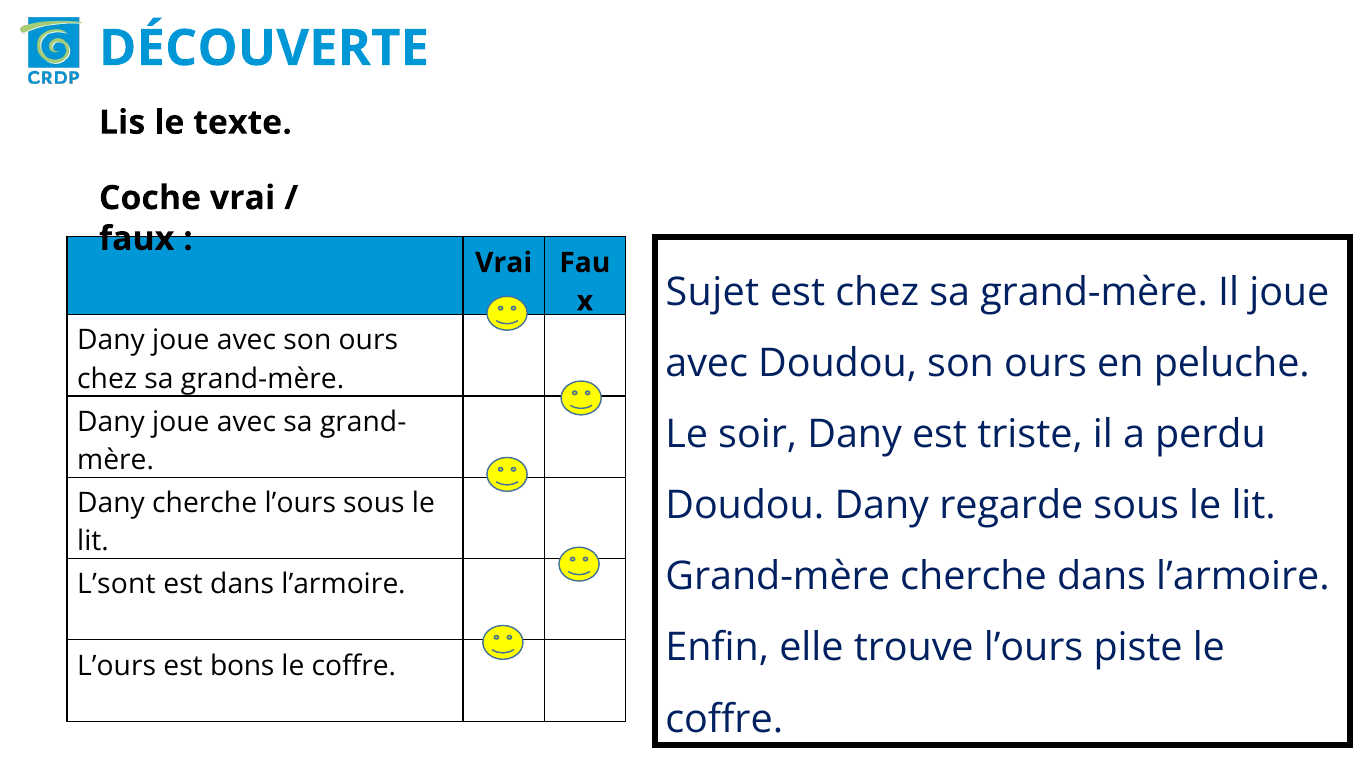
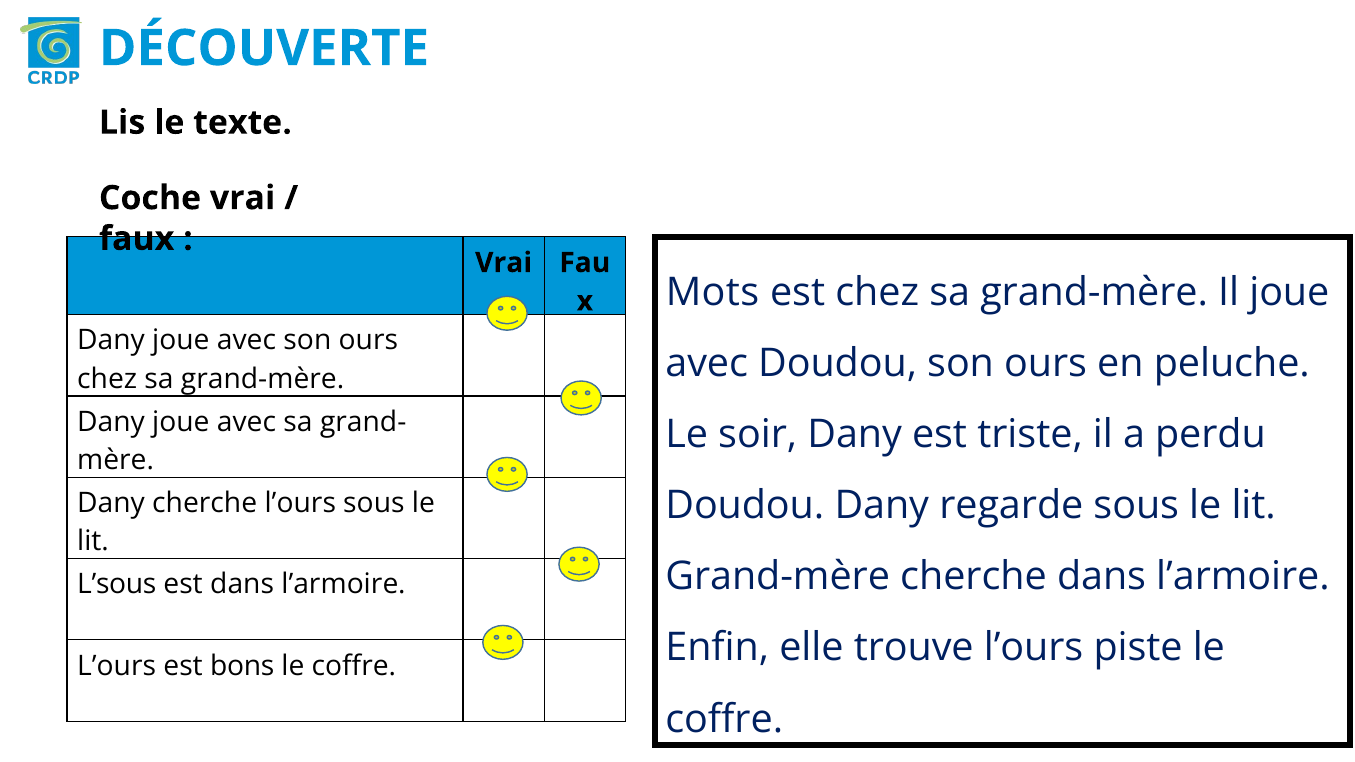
Sujet: Sujet -> Mots (712, 292)
L’sont: L’sont -> L’sous (117, 585)
